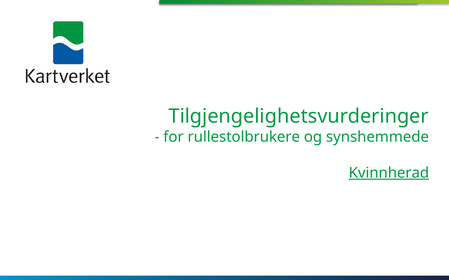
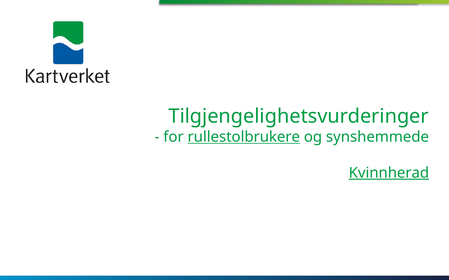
rullestolbrukere underline: none -> present (244, 137)
